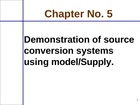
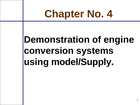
5: 5 -> 4 (110, 14)
source: source -> engine (119, 40)
